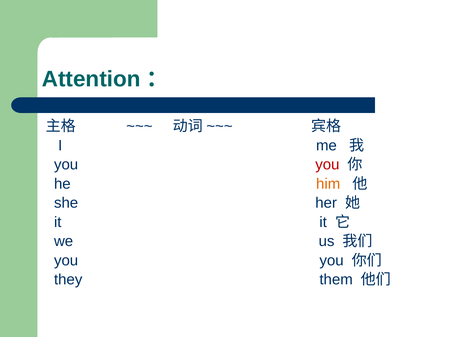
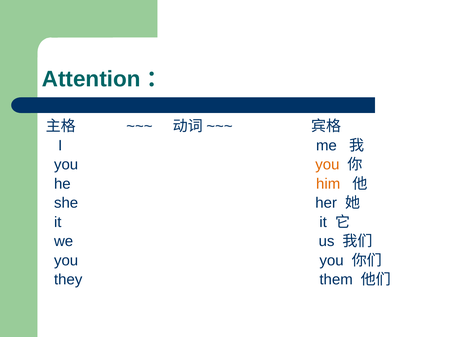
you colour: red -> orange (327, 165)
